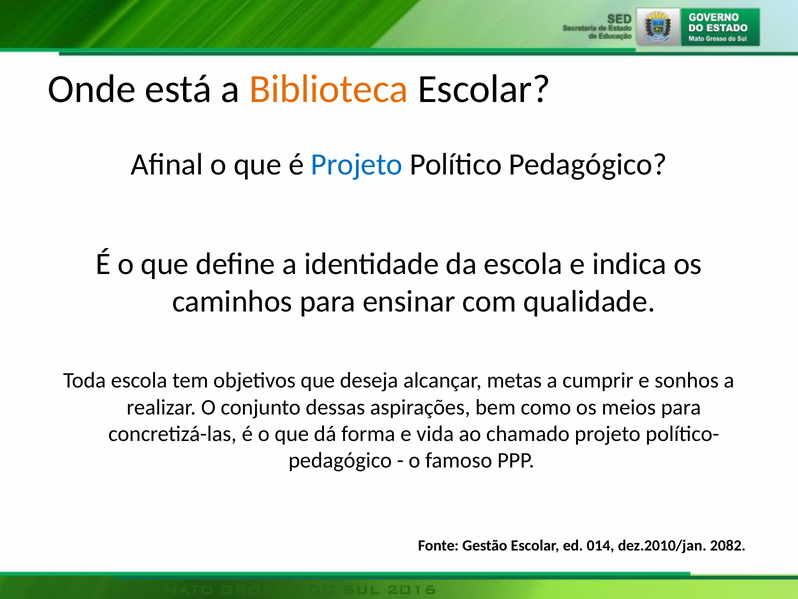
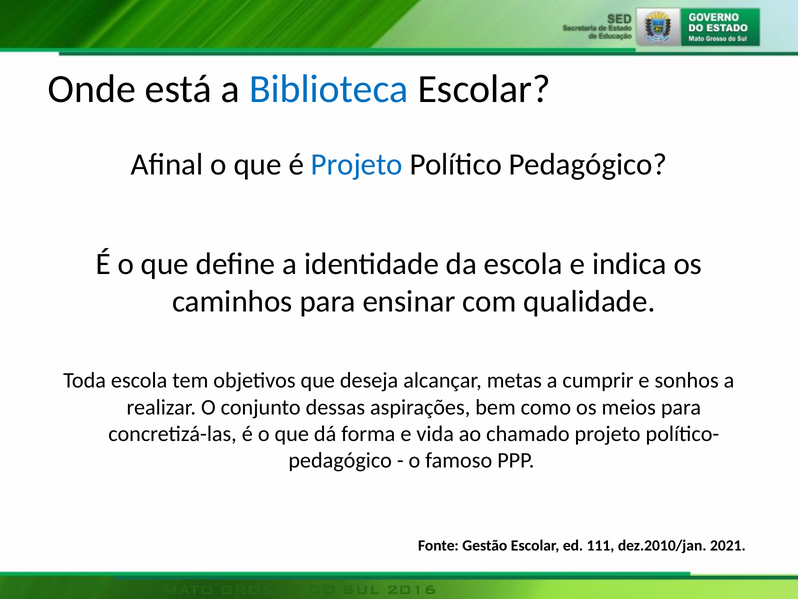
Biblioteca colour: orange -> blue (329, 89)
014: 014 -> 111 (600, 545)
2082: 2082 -> 2021 (728, 545)
